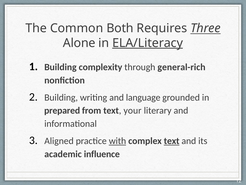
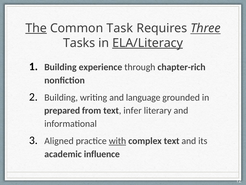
The underline: none -> present (36, 28)
Both: Both -> Task (120, 28)
Alone: Alone -> Tasks (79, 43)
complexity: complexity -> experience (100, 67)
general-rich: general-rich -> chapter-rich (181, 67)
your: your -> infer (133, 110)
text underline: present -> none (172, 141)
